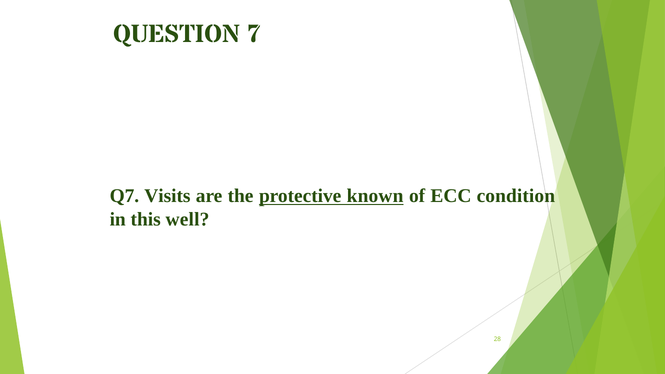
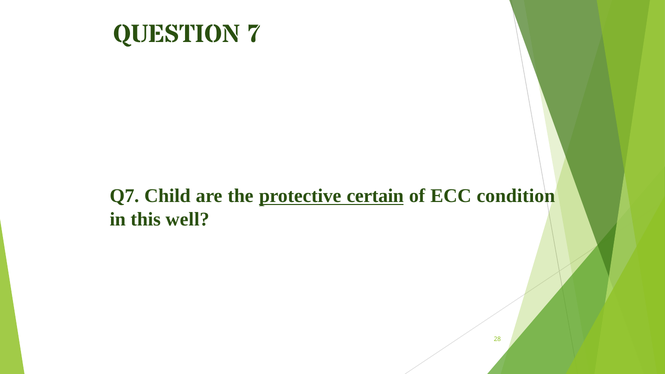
Visits: Visits -> Child (167, 196)
known: known -> certain (375, 196)
